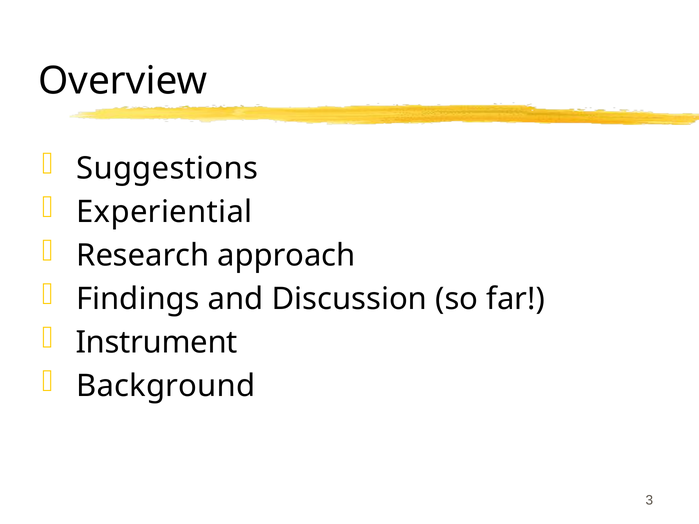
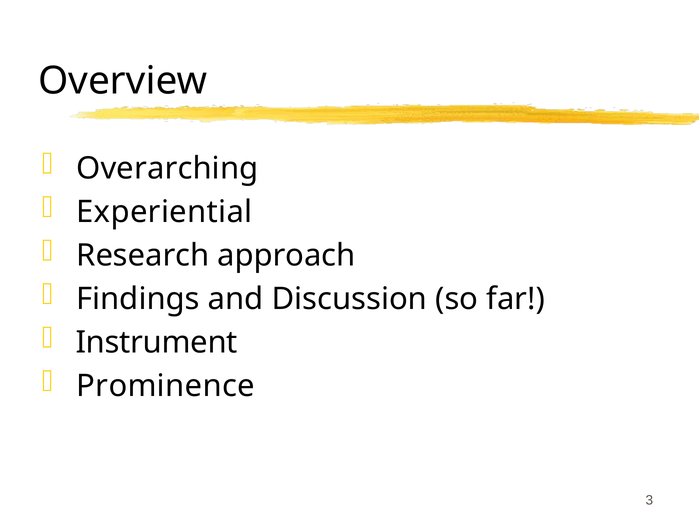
Suggestions: Suggestions -> Overarching (167, 168)
Background: Background -> Prominence (166, 386)
